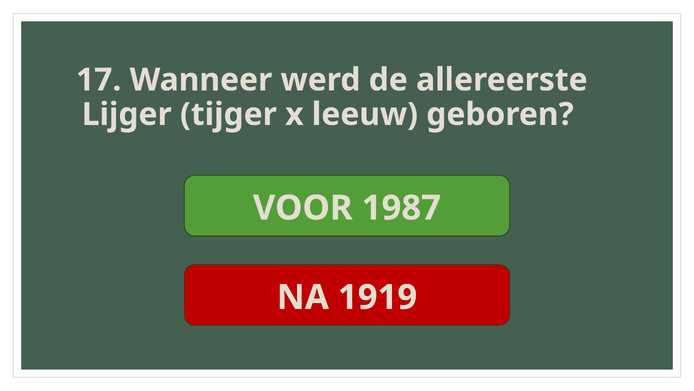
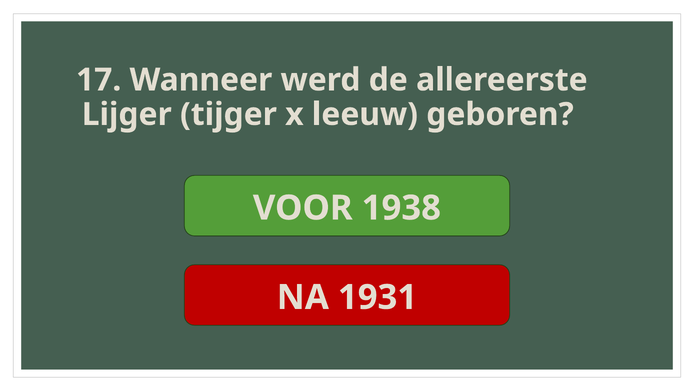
1987: 1987 -> 1938 (401, 208)
1919: 1919 -> 1931 (378, 297)
